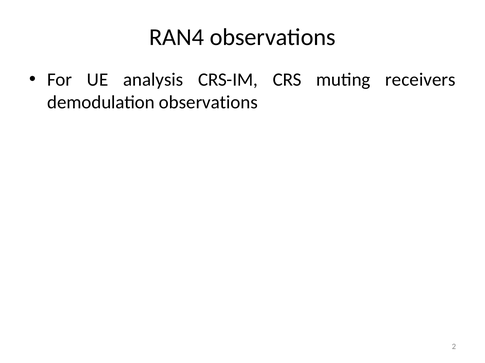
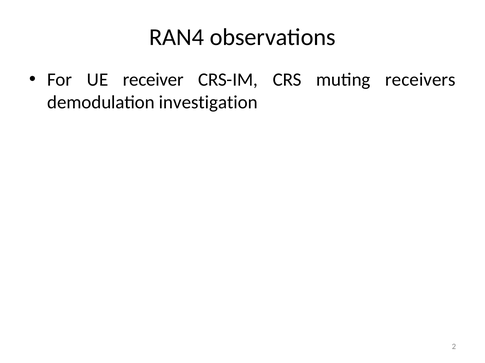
analysis: analysis -> receiver (153, 80)
demodulation observations: observations -> investigation (208, 102)
